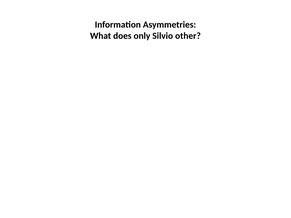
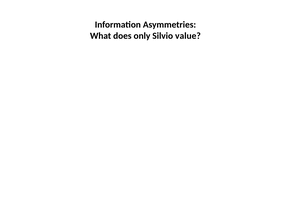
other: other -> value (188, 36)
